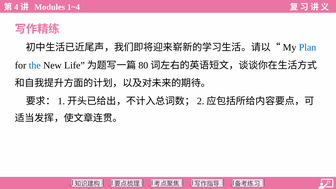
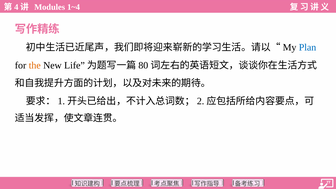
the colour: blue -> orange (35, 65)
